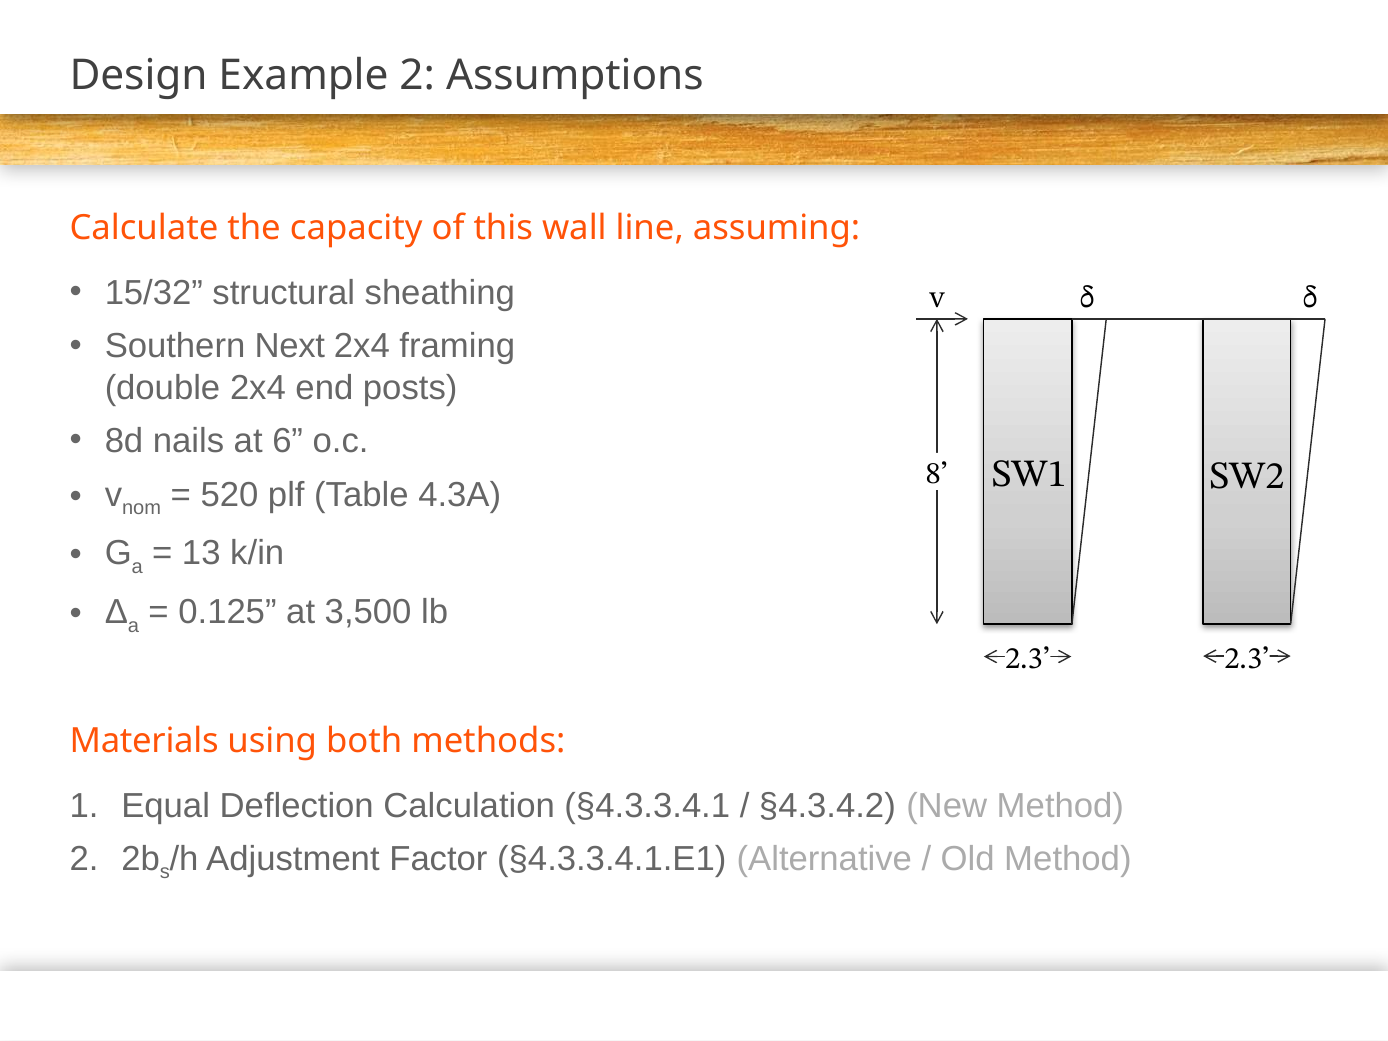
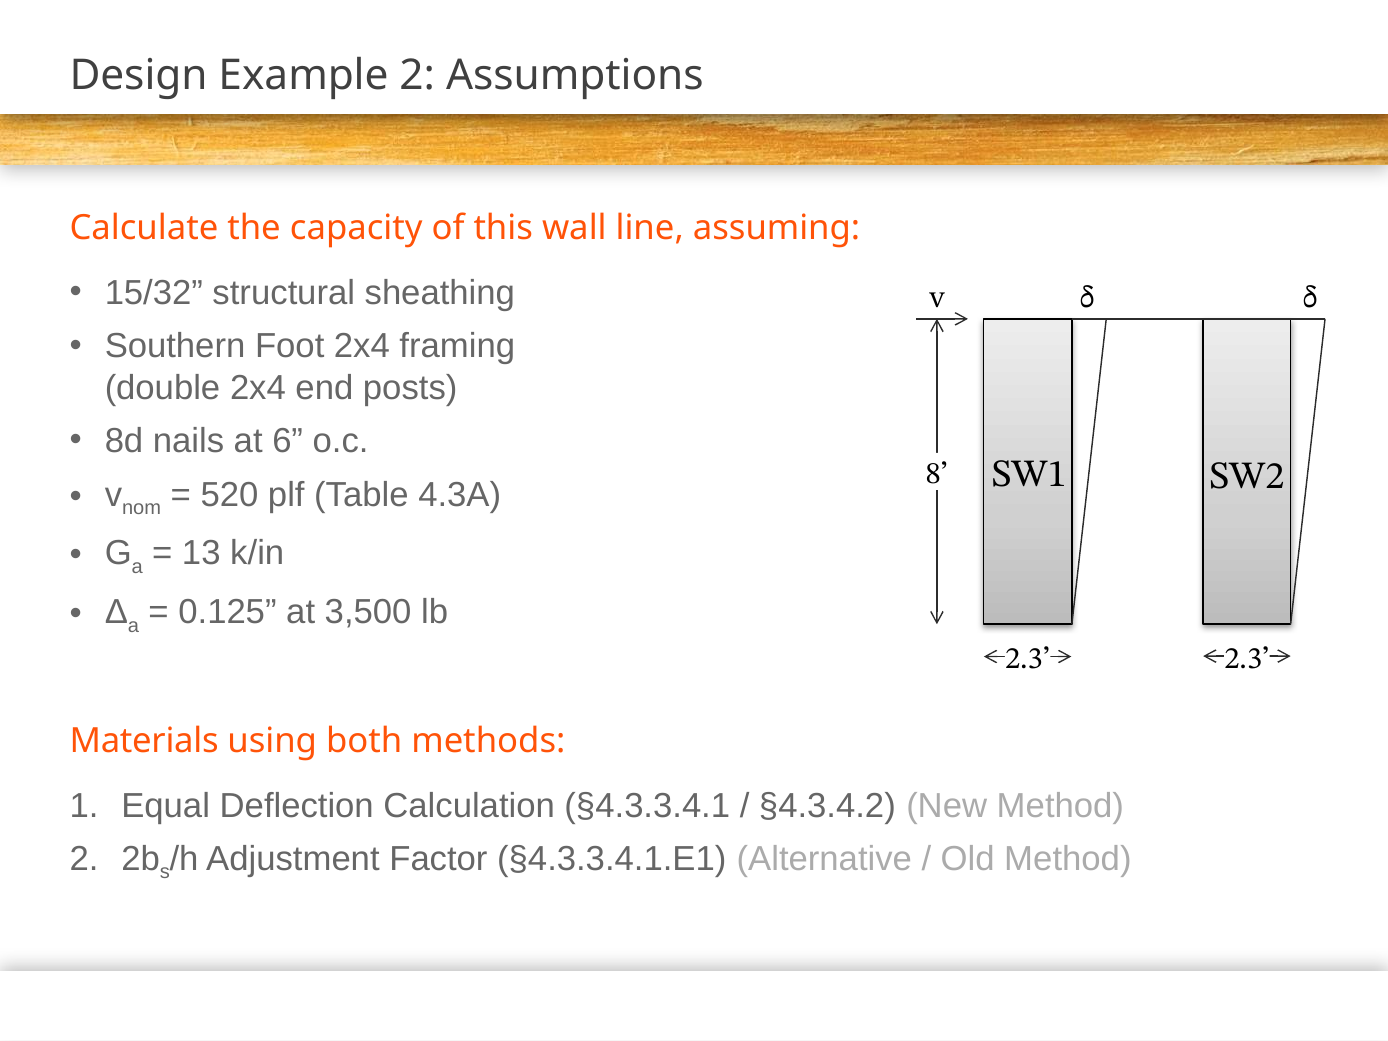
Next: Next -> Foot (290, 347)
